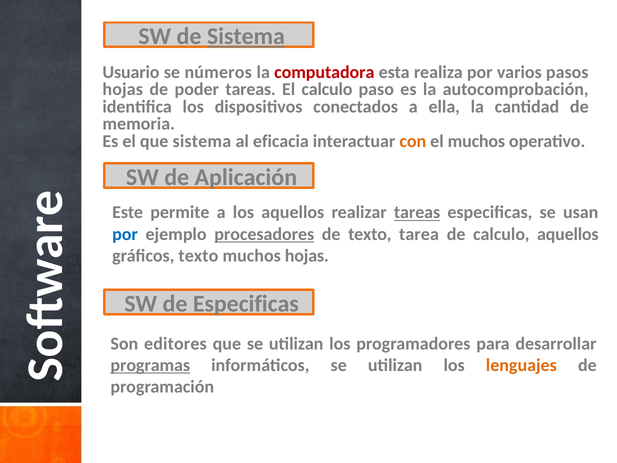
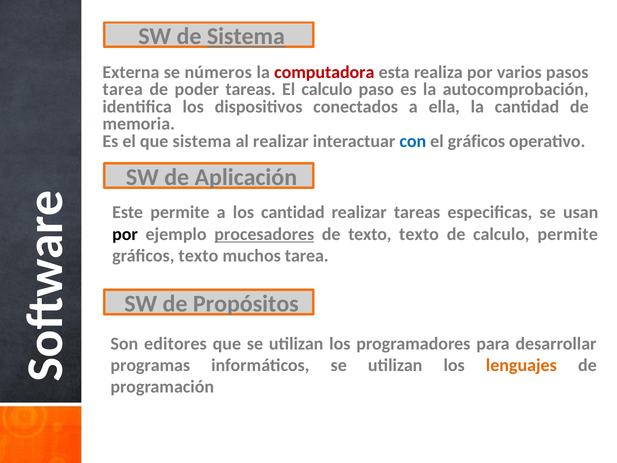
Usuario: Usuario -> Externa (131, 72)
hojas: hojas -> tarea (123, 89)
al eficacia: eficacia -> realizar (281, 141)
con colour: orange -> blue (413, 141)
el muchos: muchos -> gráficos (476, 141)
los aquellos: aquellos -> cantidad (293, 212)
tareas underline: present -> none (417, 212)
por colour: blue -> black (125, 234)
texto tarea: tarea -> texto (419, 234)
calculo aquellos: aquellos -> permite (568, 234)
muchos hojas: hojas -> tarea (307, 256)
de Especificas: Especificas -> Propósitos (246, 303)
programas underline: present -> none (150, 365)
